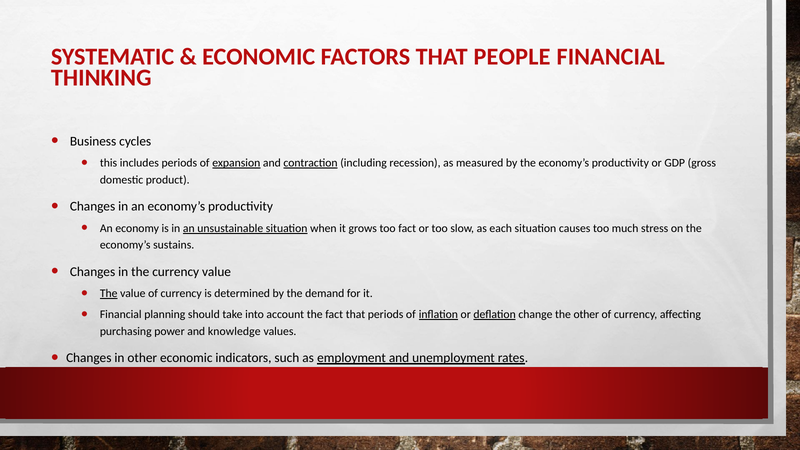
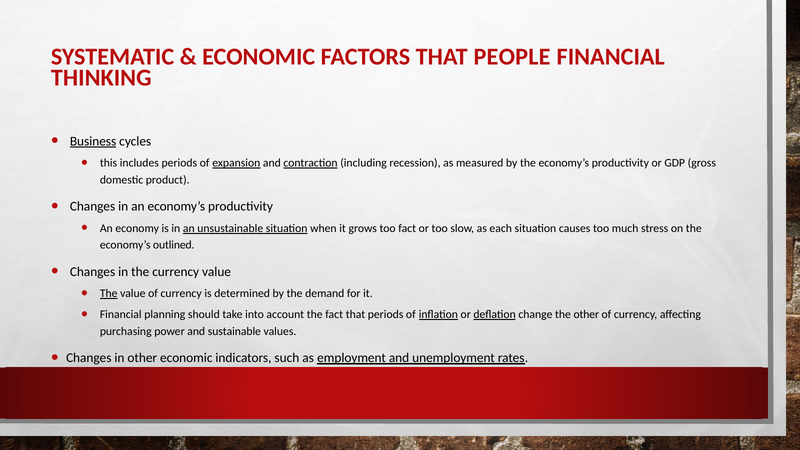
Business underline: none -> present (93, 141)
sustains: sustains -> outlined (174, 245)
knowledge: knowledge -> sustainable (234, 331)
